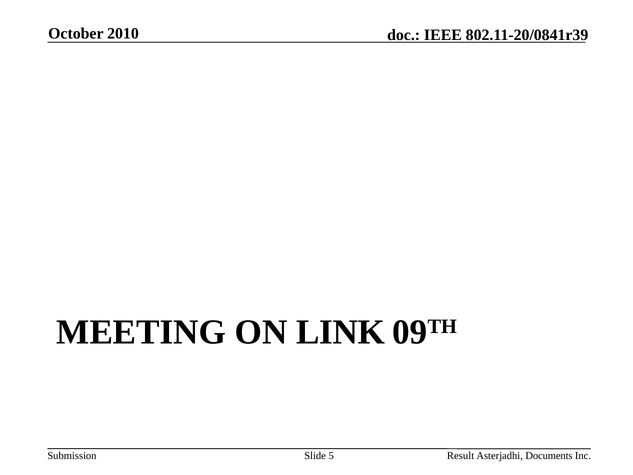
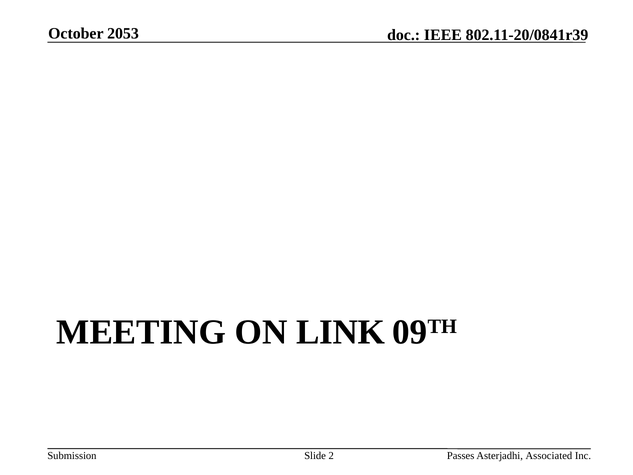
2010: 2010 -> 2053 (123, 34)
5: 5 -> 2 (331, 455)
Result: Result -> Passes (461, 455)
Documents: Documents -> Associated (549, 455)
